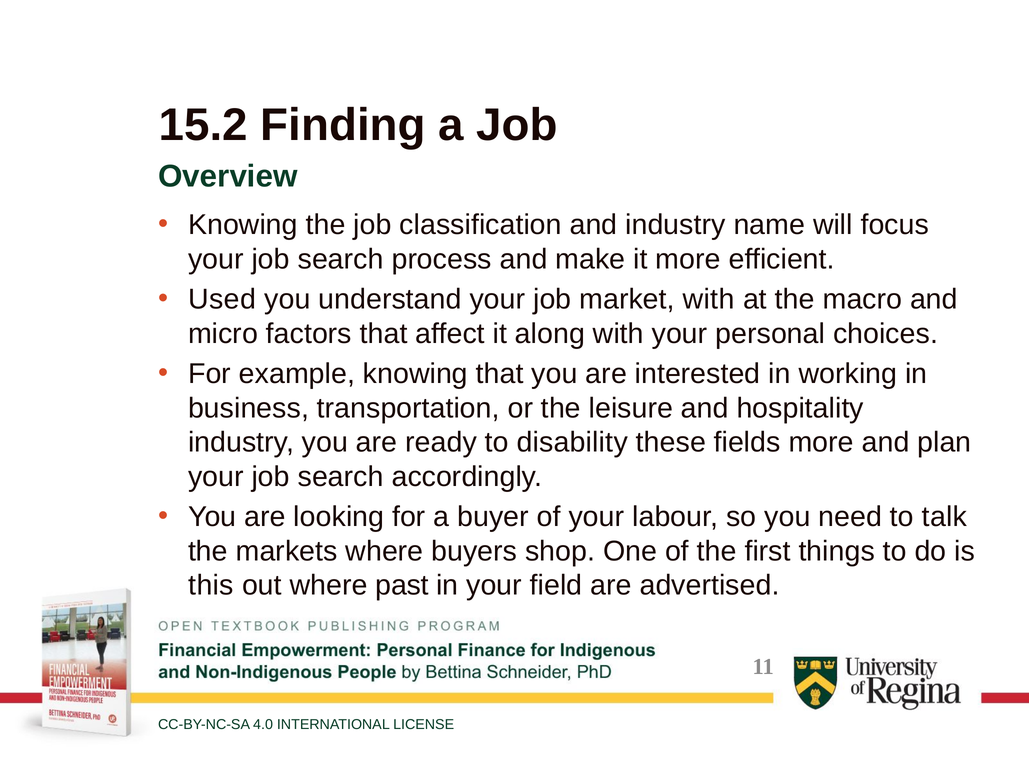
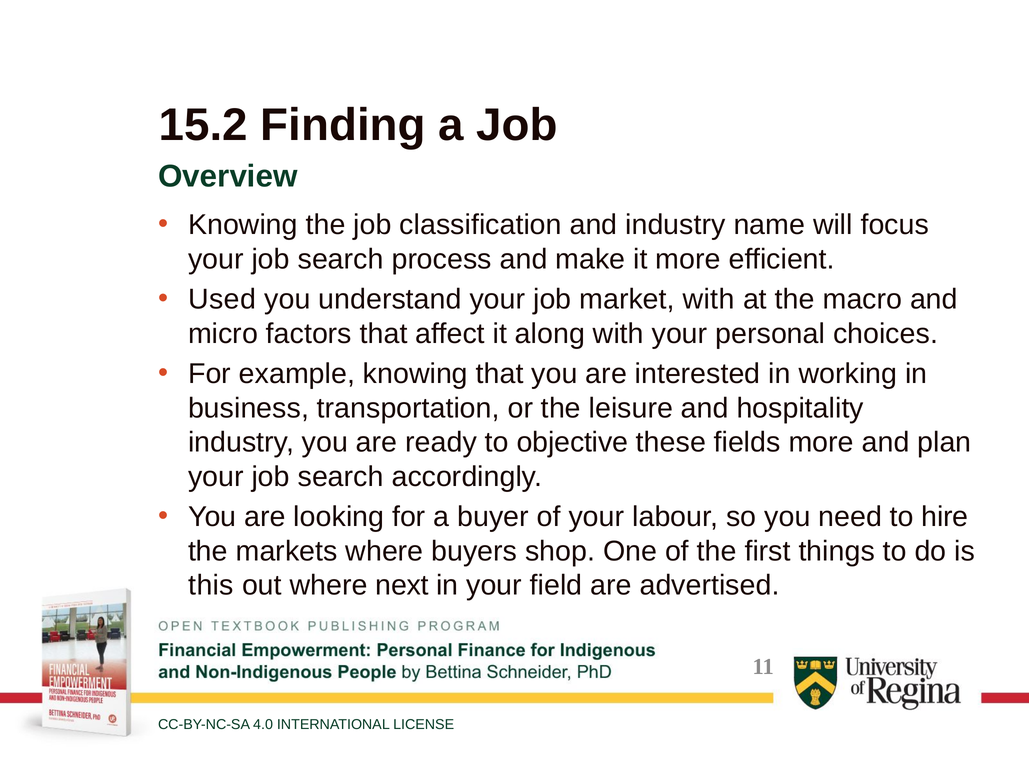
disability: disability -> objective (572, 442)
talk: talk -> hire (945, 517)
past: past -> next (402, 585)
